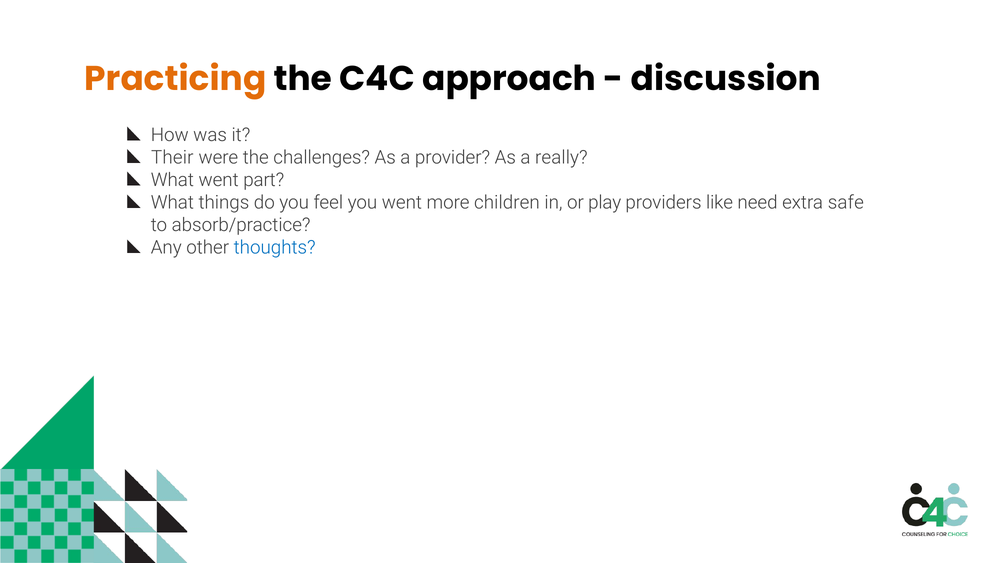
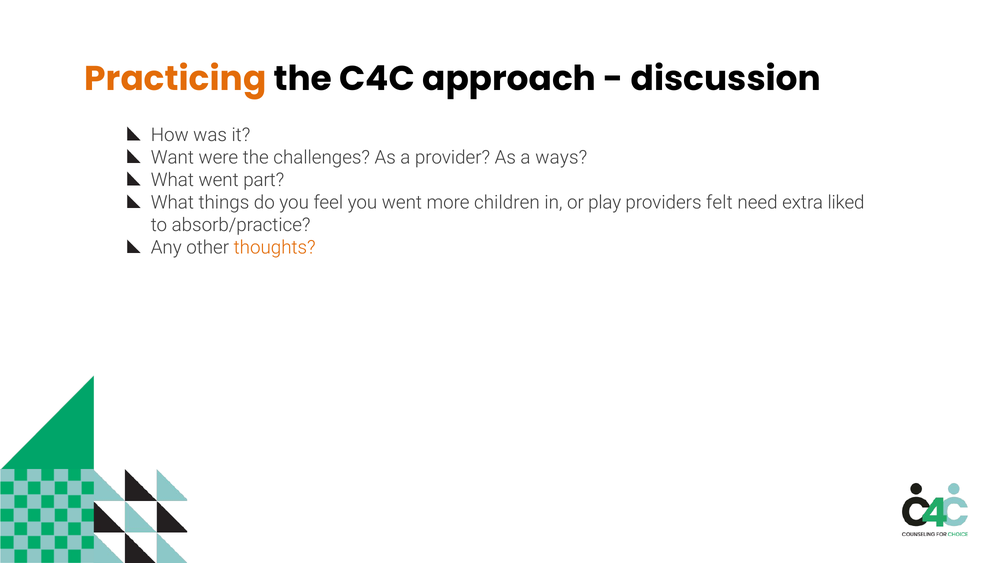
Their: Their -> Want (172, 157)
really: really -> ways (561, 157)
like: like -> felt (719, 202)
safe: safe -> liked (846, 202)
thoughts colour: blue -> orange (275, 247)
